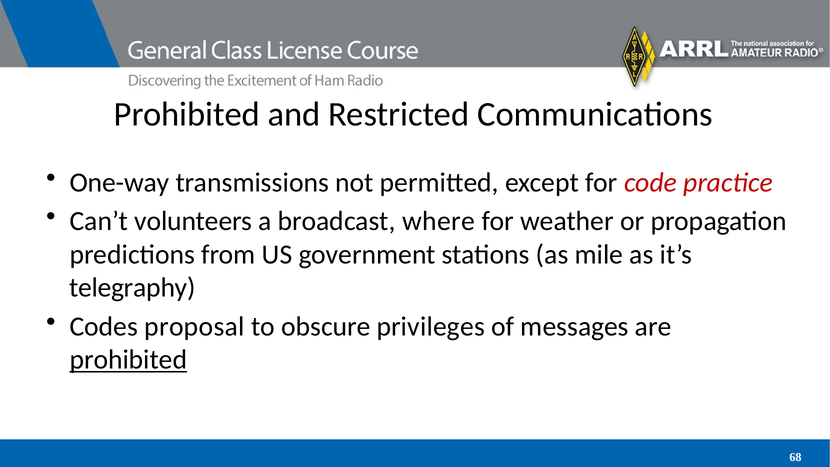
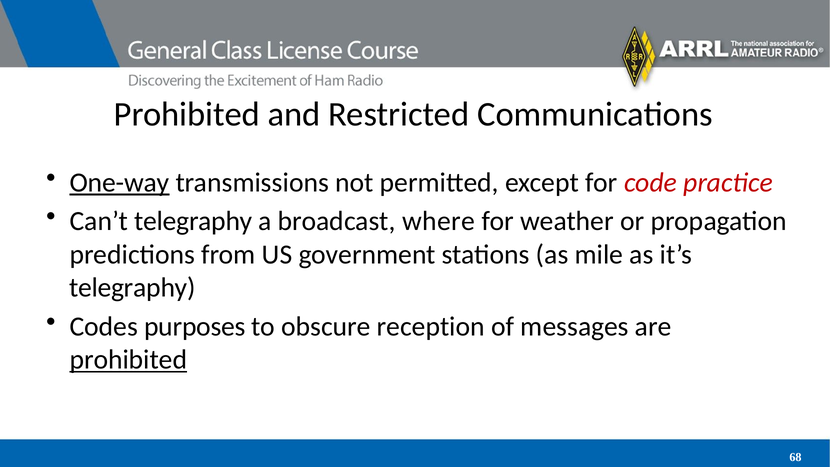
One-way underline: none -> present (120, 182)
Can’t volunteers: volunteers -> telegraphy (193, 221)
proposal: proposal -> purposes (195, 326)
privileges: privileges -> reception (431, 326)
